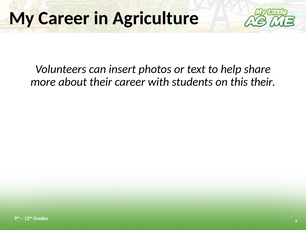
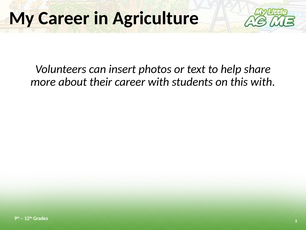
this their: their -> with (263, 82)
